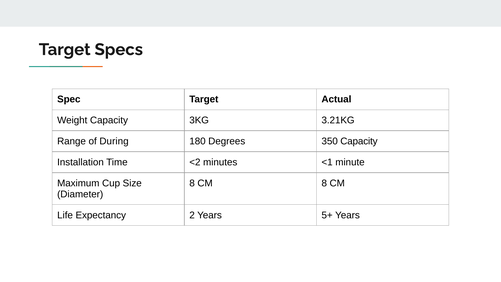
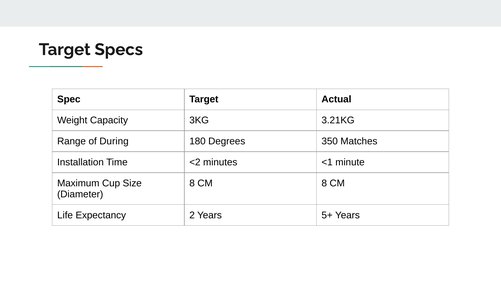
350 Capacity: Capacity -> Matches (359, 141)
